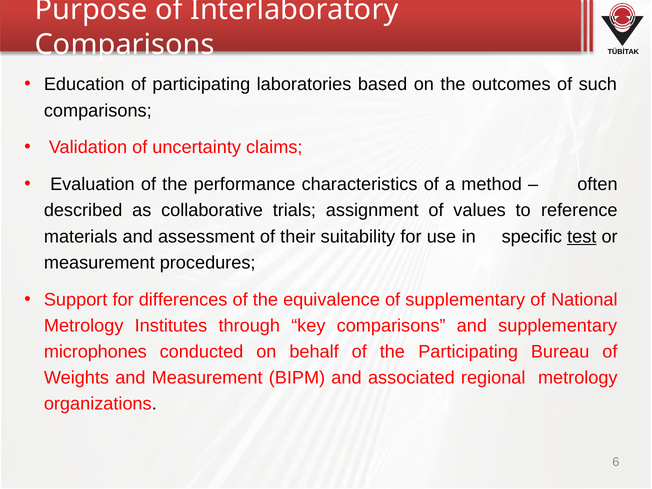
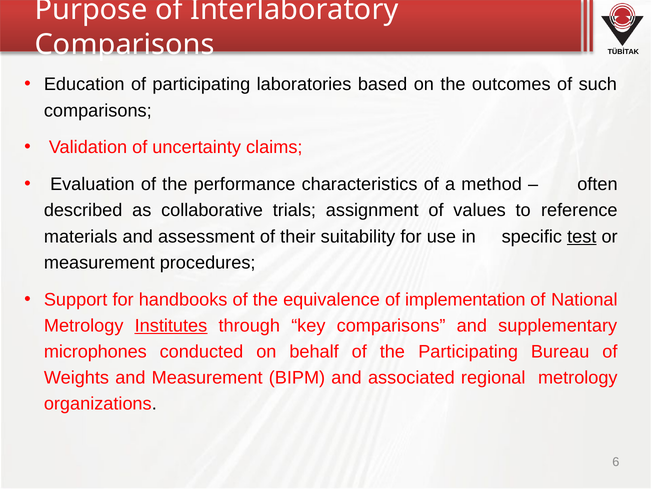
differences: differences -> handbooks (183, 300)
of supplementary: supplementary -> implementation (465, 300)
Institutes underline: none -> present (171, 326)
